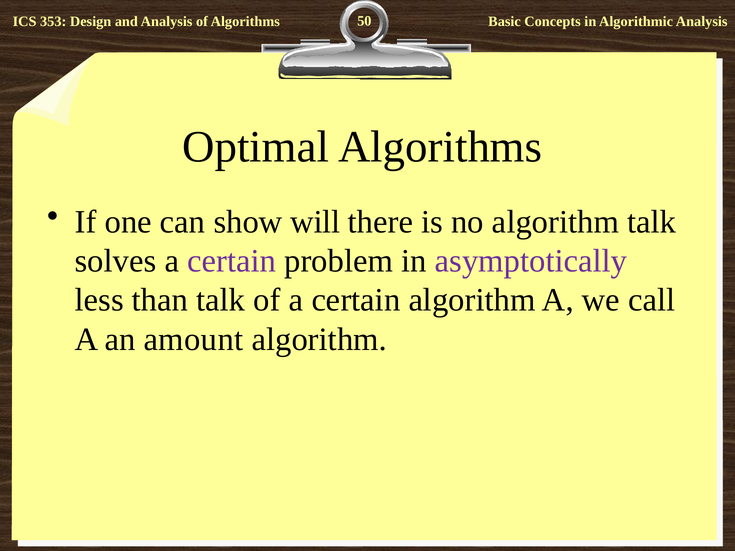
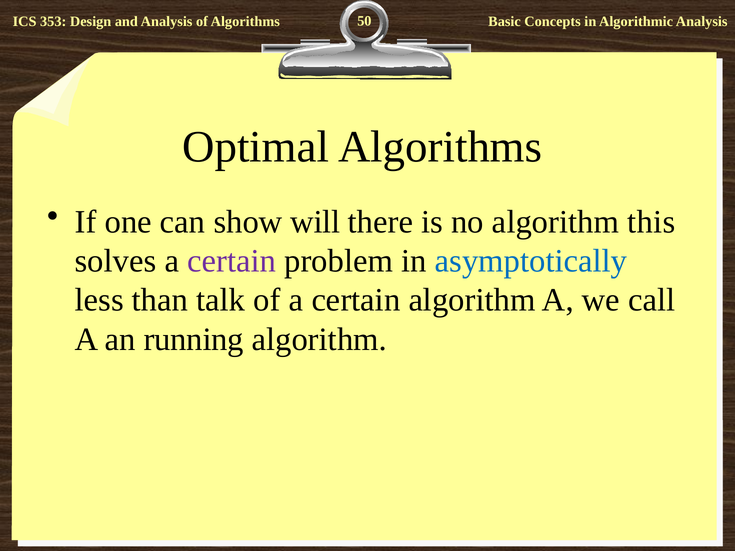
algorithm talk: talk -> this (651, 222)
asymptotically colour: purple -> blue (531, 261)
amount: amount -> running (194, 339)
